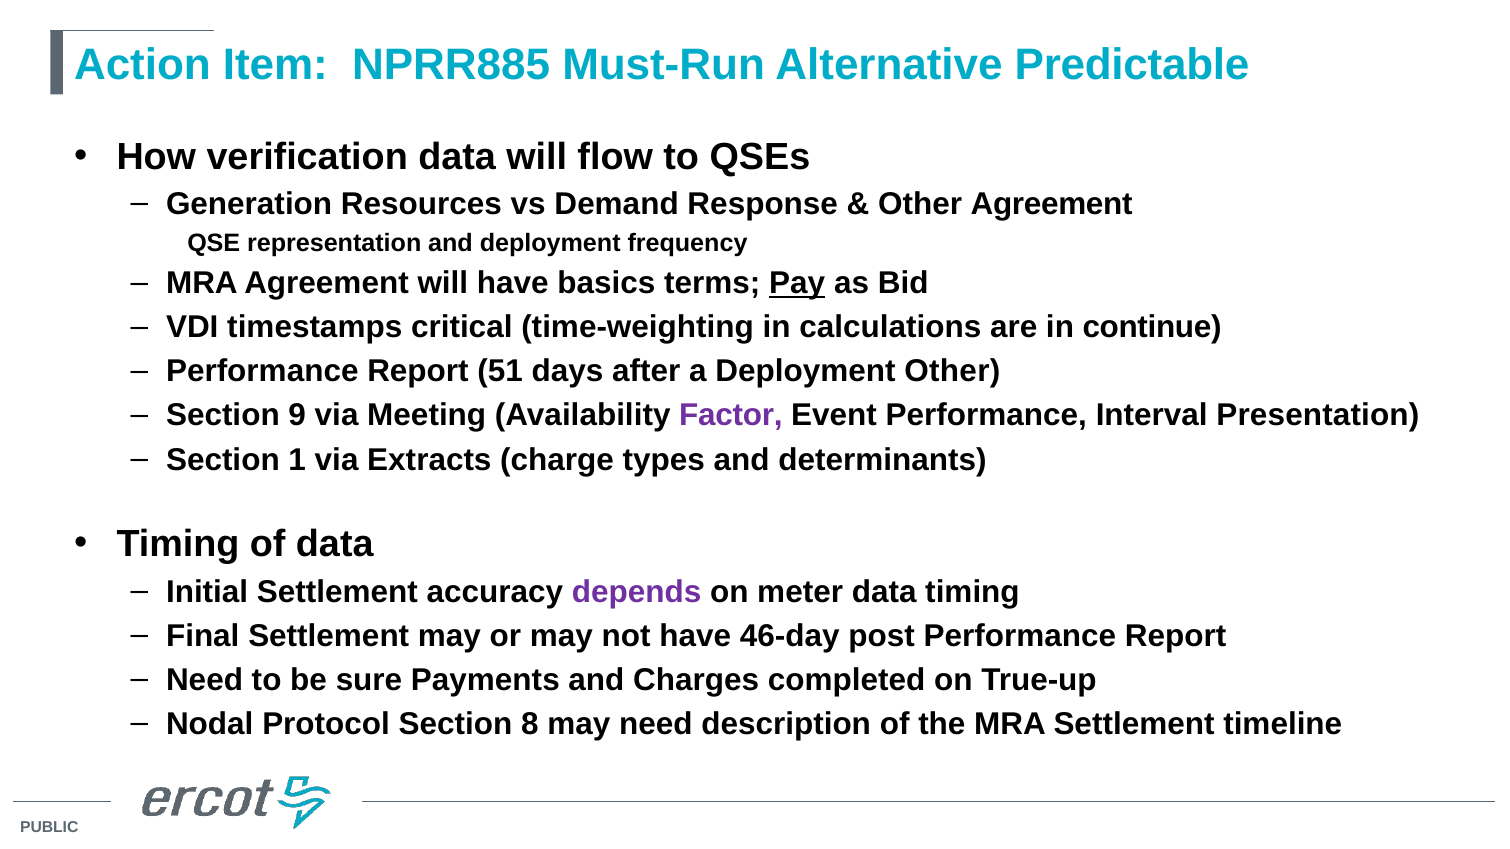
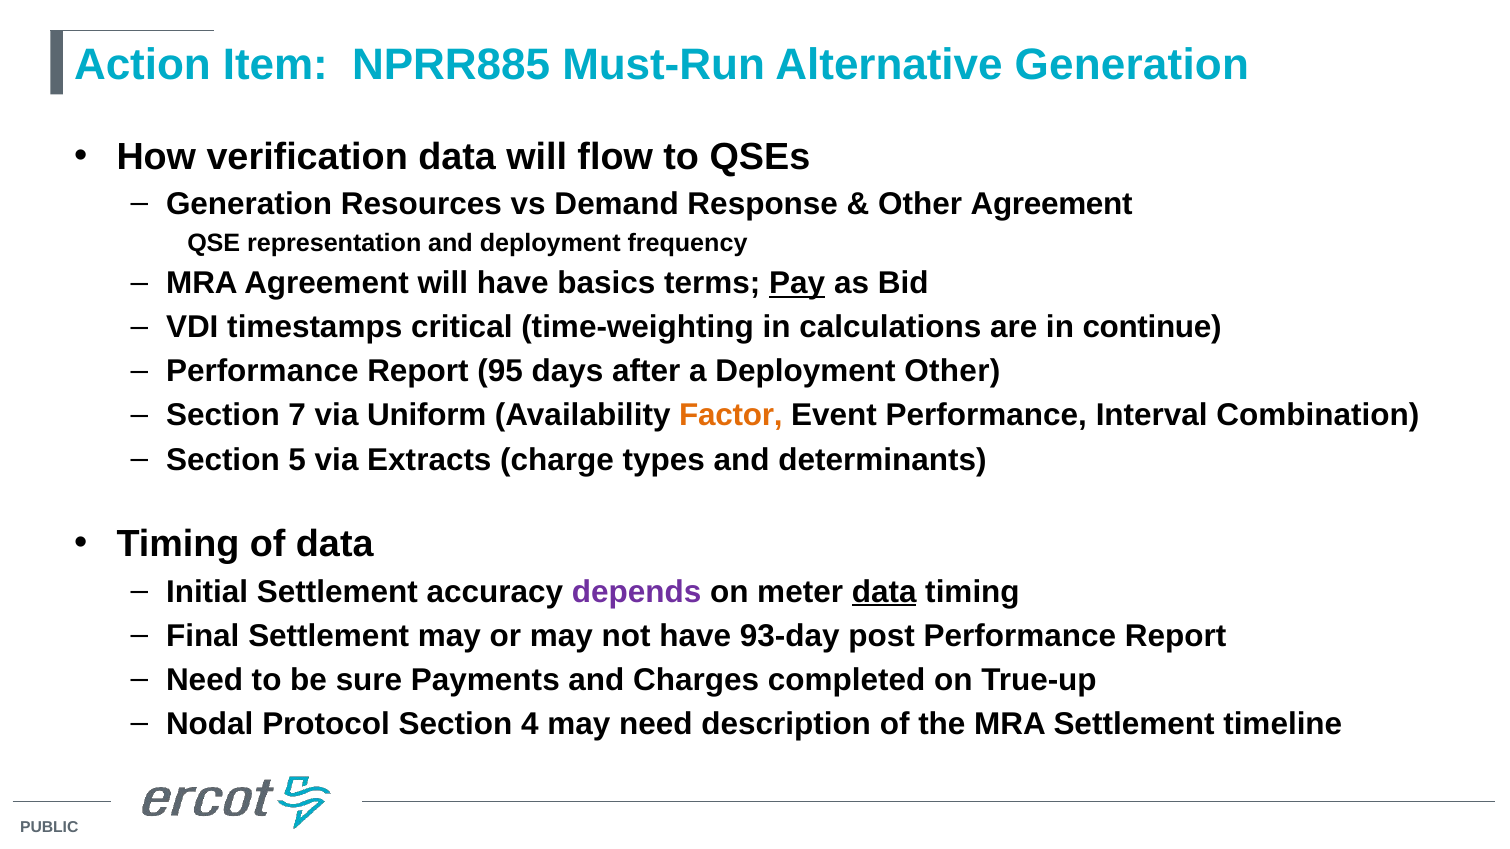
Alternative Predictable: Predictable -> Generation (1132, 65)
51: 51 -> 95 (500, 372)
9: 9 -> 7 (297, 416)
Meeting: Meeting -> Uniform (427, 416)
Factor colour: purple -> orange (731, 416)
Presentation: Presentation -> Combination (1318, 416)
1: 1 -> 5 (297, 460)
data underline: none -> present (884, 592)
46-day: 46-day -> 93-day (790, 636)
8: 8 -> 4 (530, 724)
